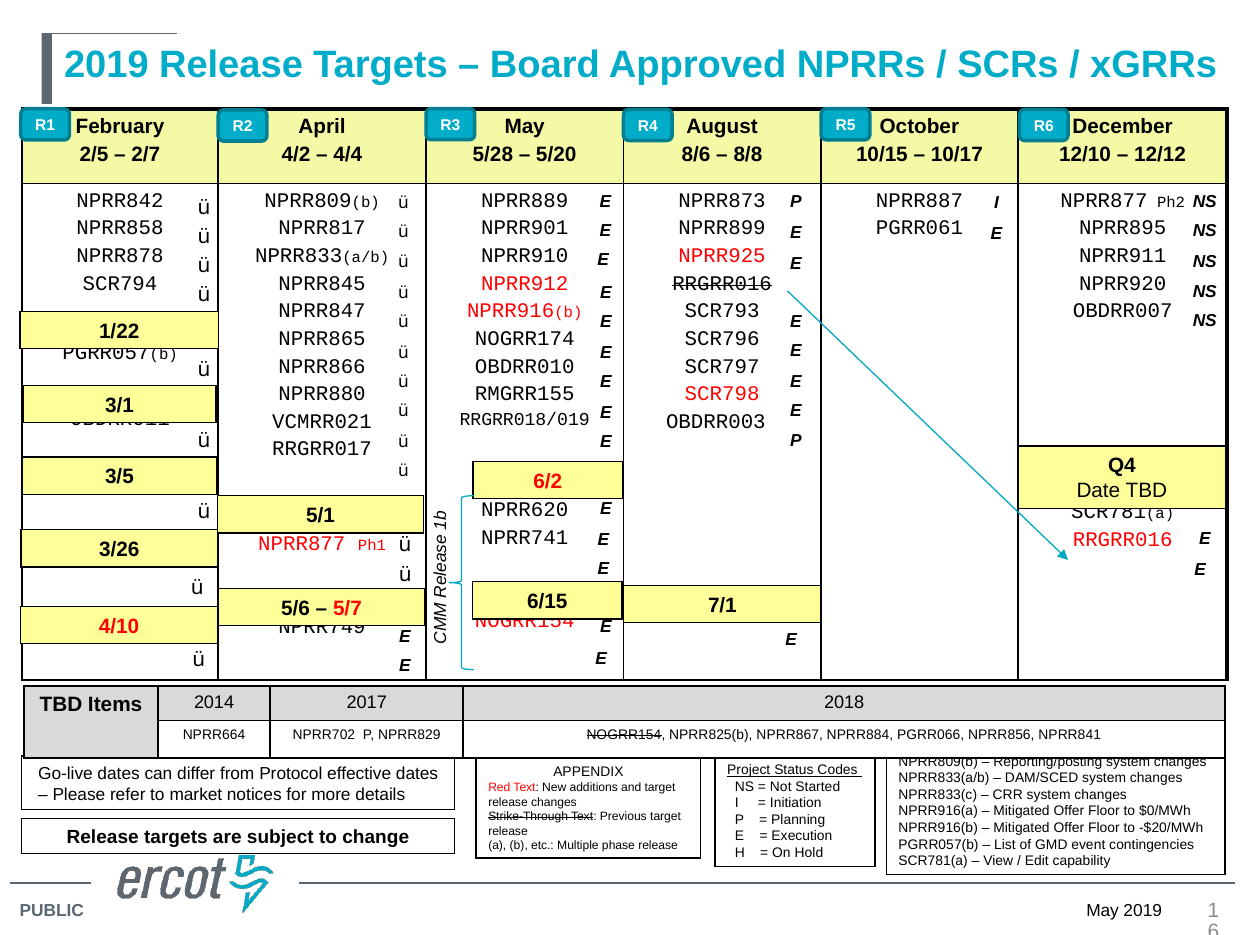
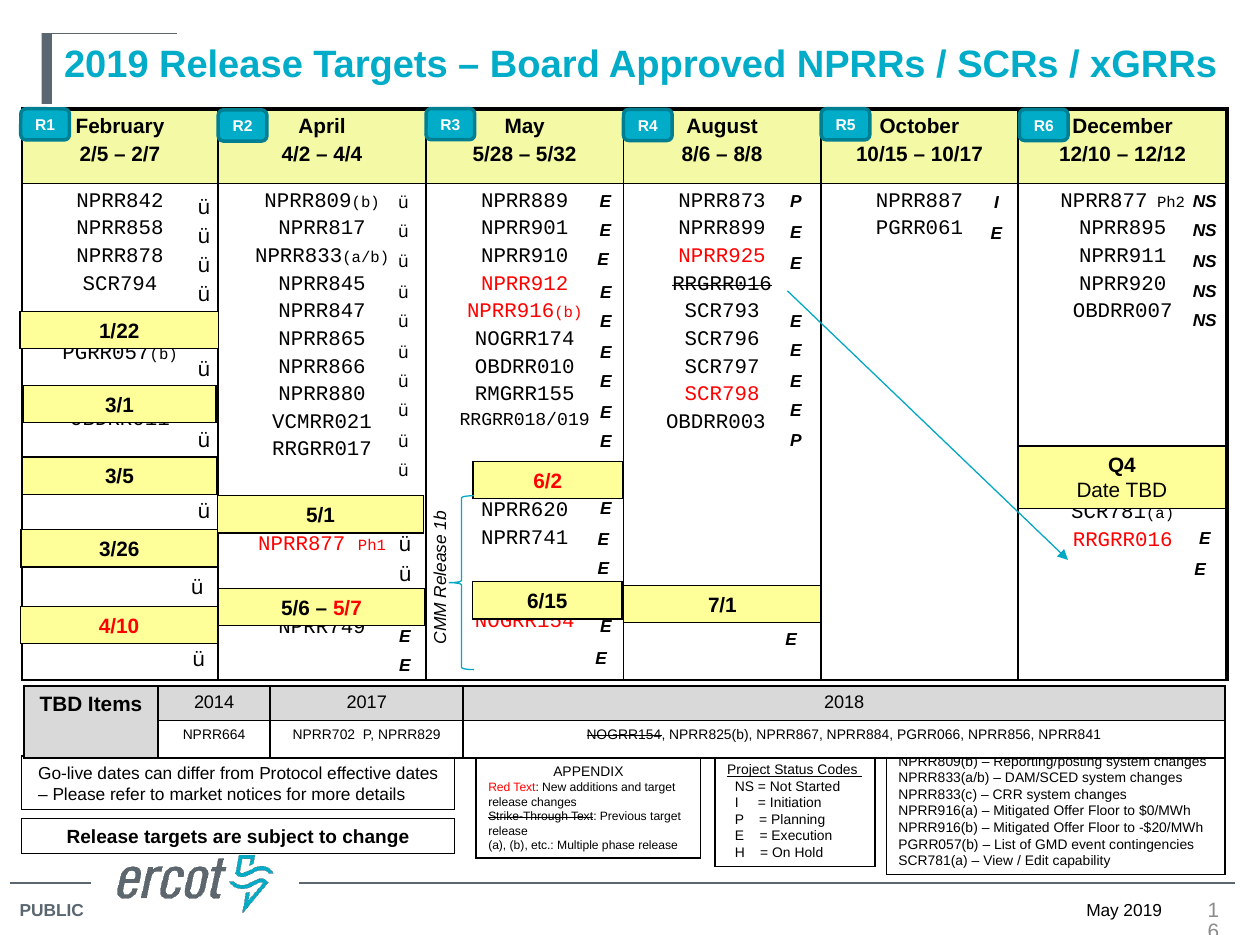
5/20: 5/20 -> 5/32 (556, 155)
